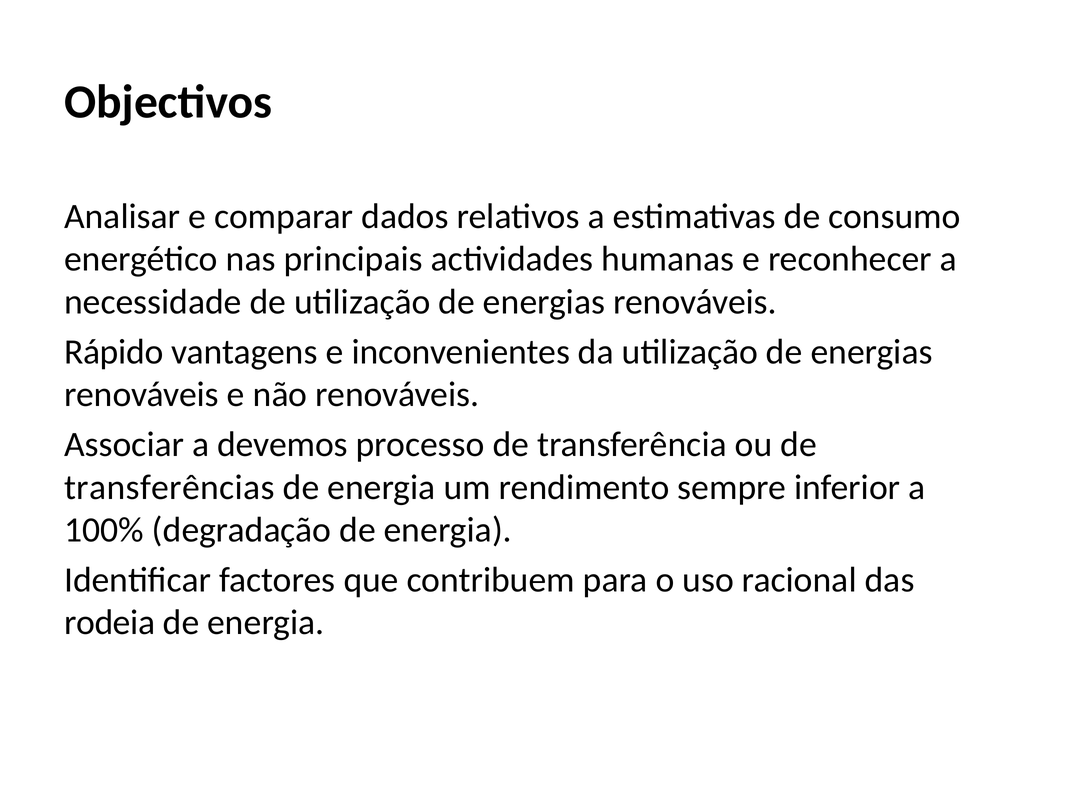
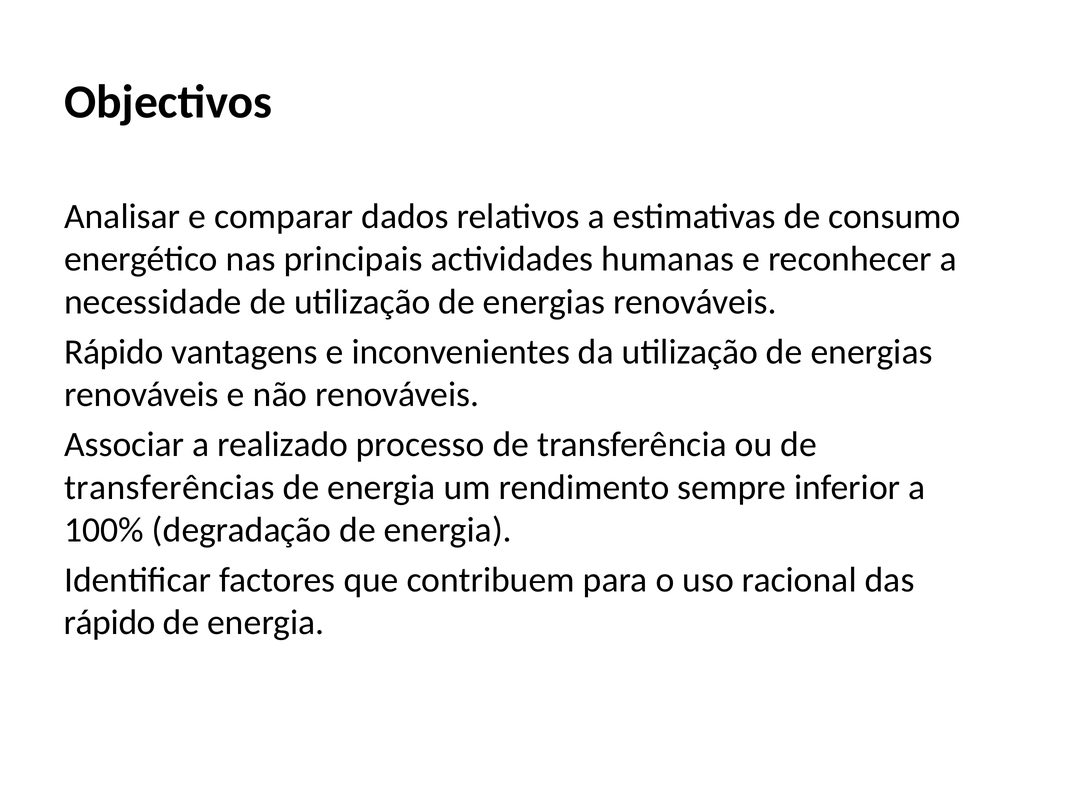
devemos: devemos -> realizado (283, 445)
rodeia: rodeia -> rápido (110, 623)
